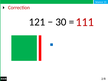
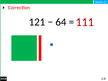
30: 30 -> 64 (61, 22)
